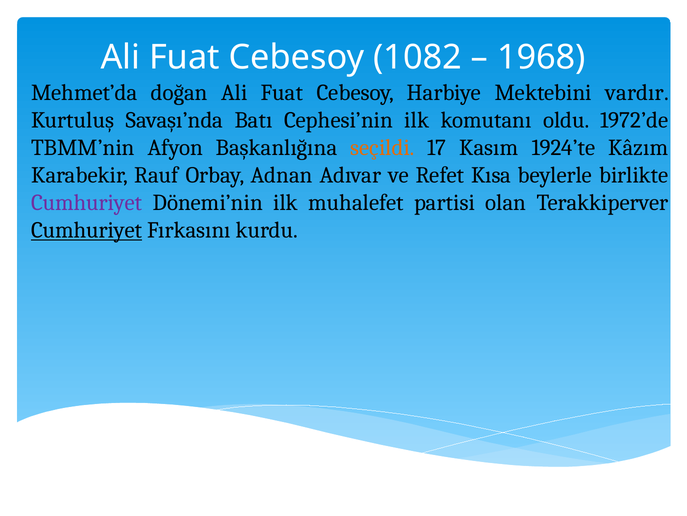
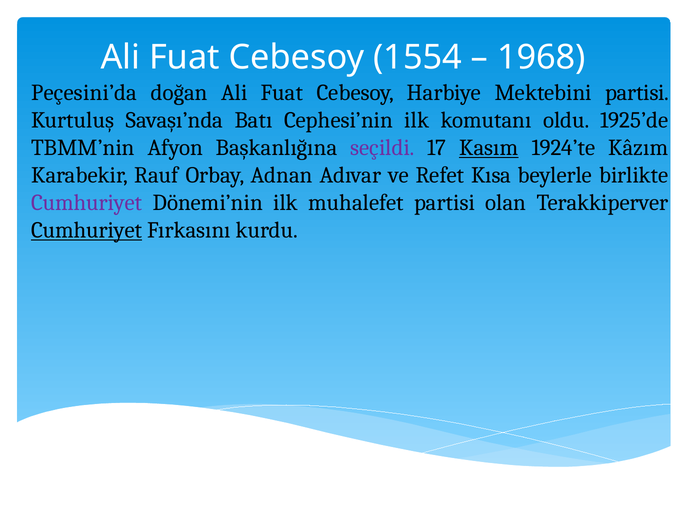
1082: 1082 -> 1554 (418, 57)
Mehmet’da: Mehmet’da -> Peçesini’da (84, 92)
Mektebini vardır: vardır -> partisi (637, 92)
1972’de: 1972’de -> 1925’de (634, 120)
seçildi colour: orange -> purple (383, 147)
Kasım underline: none -> present (489, 147)
